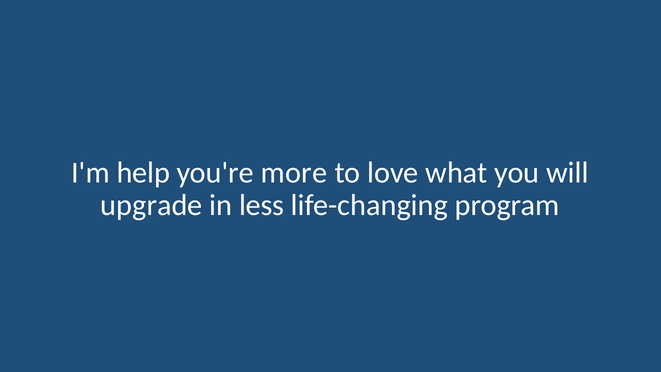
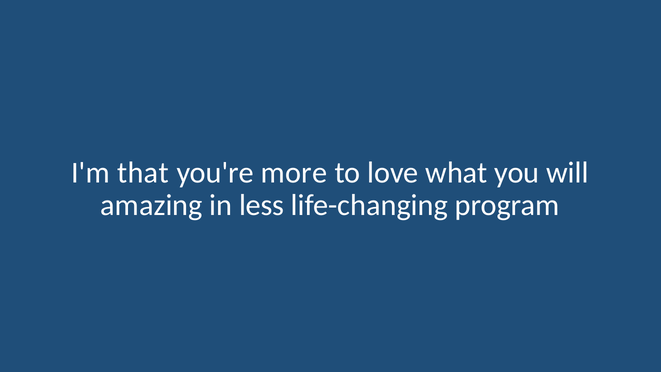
help: help -> that (143, 173)
upgrade: upgrade -> amazing (152, 205)
